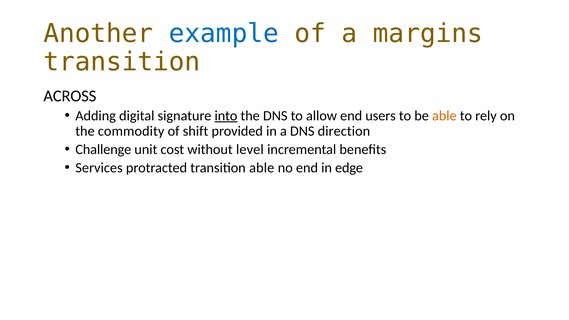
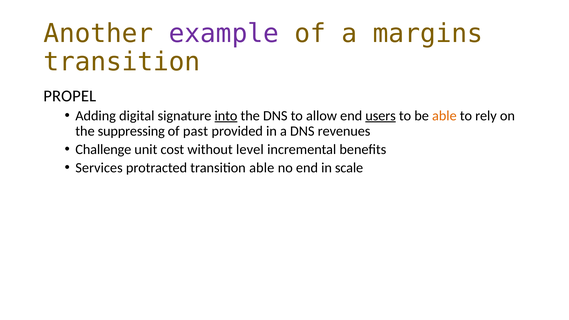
example colour: blue -> purple (224, 34)
ACROSS: ACROSS -> PROPEL (70, 96)
users underline: none -> present (381, 116)
commodity: commodity -> suppressing (131, 131)
shift: shift -> past (196, 131)
direction: direction -> revenues (344, 131)
edge: edge -> scale (349, 168)
